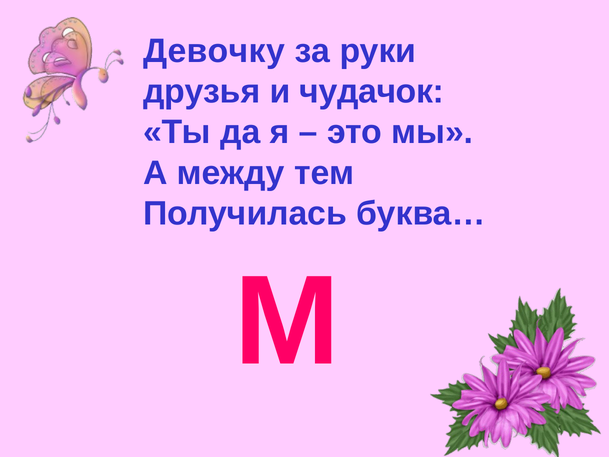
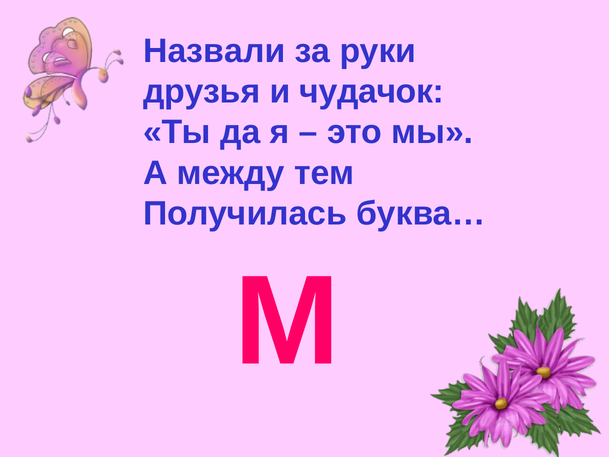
Девочку: Девочку -> Назвали (214, 51)
